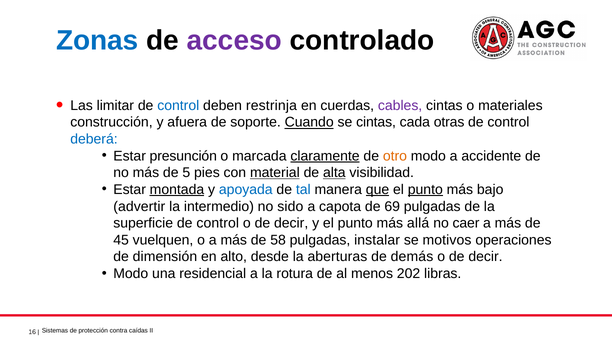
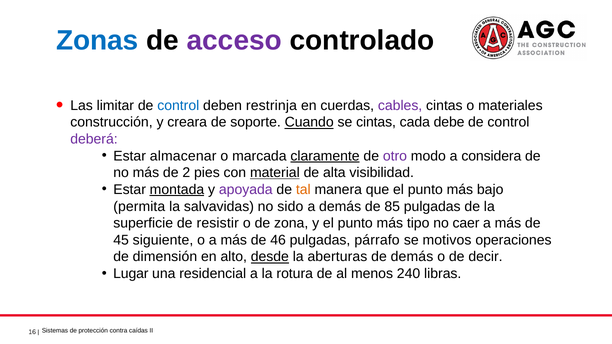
afuera: afuera -> creara (187, 122)
otras: otras -> debe (449, 122)
deberá colour: blue -> purple (94, 139)
presunción: presunción -> almacenar (183, 156)
otro colour: orange -> purple (395, 156)
accidente: accidente -> considera (491, 156)
5: 5 -> 2 (186, 173)
alta underline: present -> none (334, 173)
apoyada colour: blue -> purple (246, 190)
tal colour: blue -> orange (303, 190)
que underline: present -> none (378, 190)
punto underline: present -> none (425, 190)
advertir: advertir -> permita (139, 207)
intermedio: intermedio -> salvavidas (219, 207)
a capota: capota -> demás (340, 207)
69: 69 -> 85 (392, 207)
superficie de control: control -> resistir (218, 223)
decir: decir -> zona (291, 223)
allá: allá -> tipo (418, 223)
vuelquen: vuelquen -> siguiente (163, 240)
58: 58 -> 46 (278, 240)
instalar: instalar -> párrafo (377, 240)
desde underline: none -> present (270, 257)
Modo: Modo -> Lugar (131, 274)
202: 202 -> 240 (409, 274)
